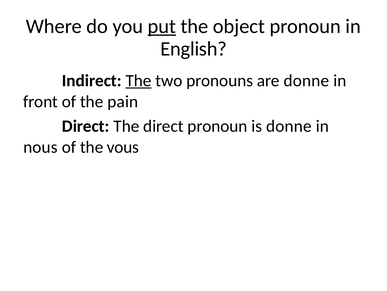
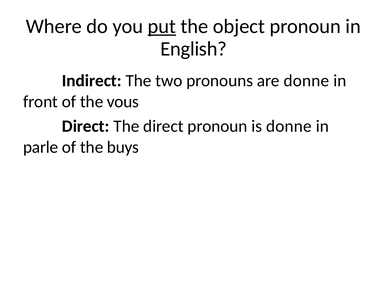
The underline: present -> none (139, 80)
pain: pain -> vous (123, 101)
nous: nous -> parle (41, 147)
vous: vous -> buys (123, 147)
